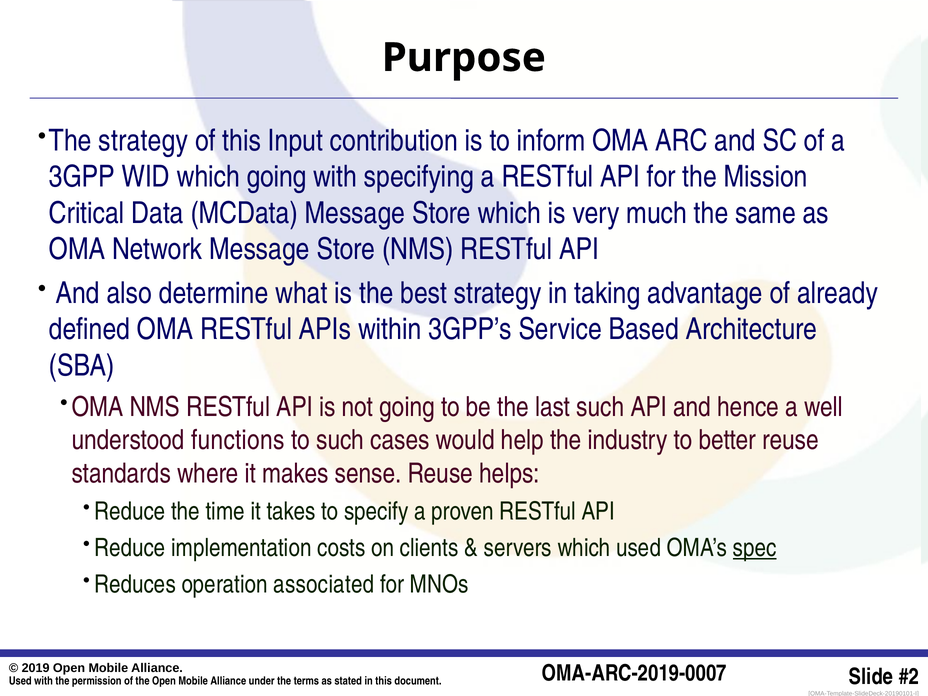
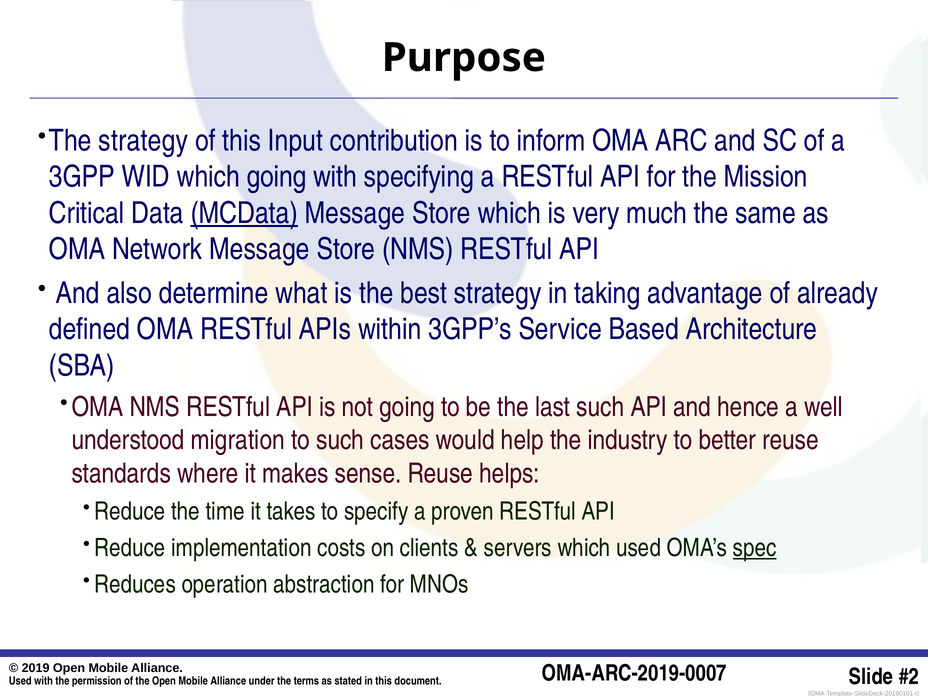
MCData underline: none -> present (244, 213)
functions: functions -> migration (238, 440)
associated: associated -> abstraction (324, 584)
